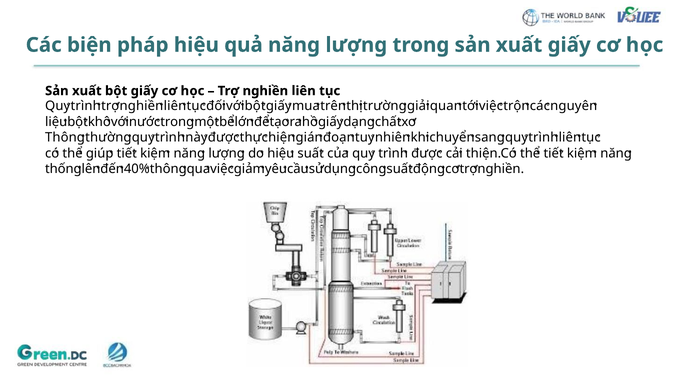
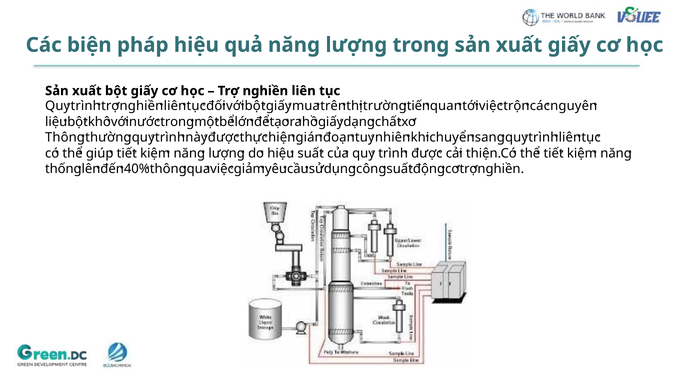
giải: giải -> tiến (418, 106)
